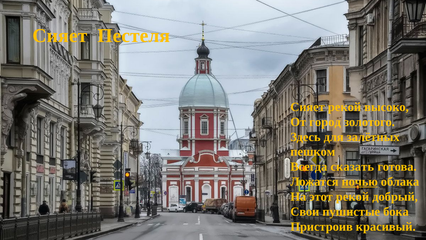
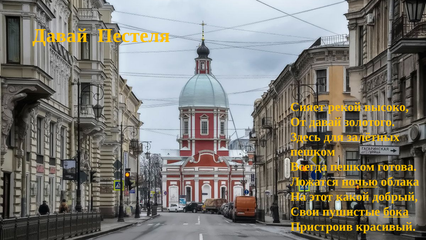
Сияет: Сияет -> Давай (60, 36)
От город: город -> давай (325, 122)
Всегда сказать: сказать -> пешком (352, 167)
этот рекой: рекой -> какой (353, 196)
бока underline: none -> present (396, 211)
